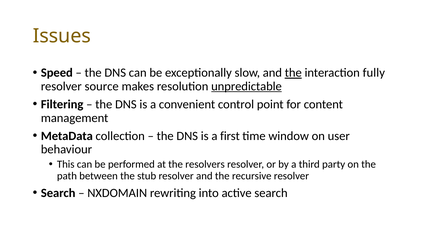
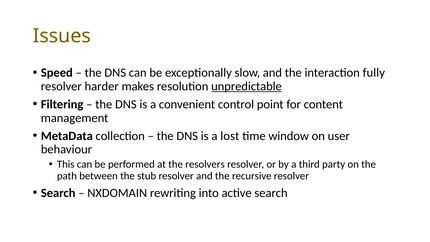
the underline: present -> none (293, 73)
source: source -> harder (102, 86)
first: first -> lost (230, 136)
